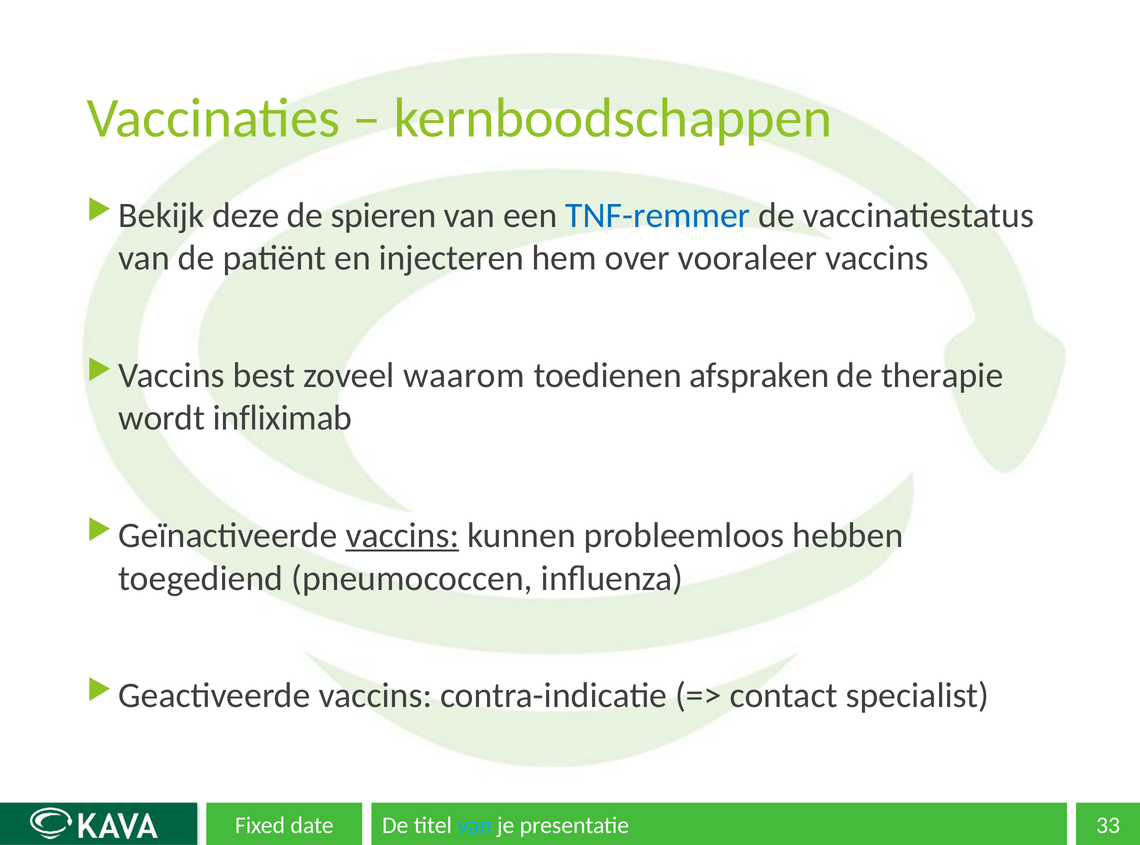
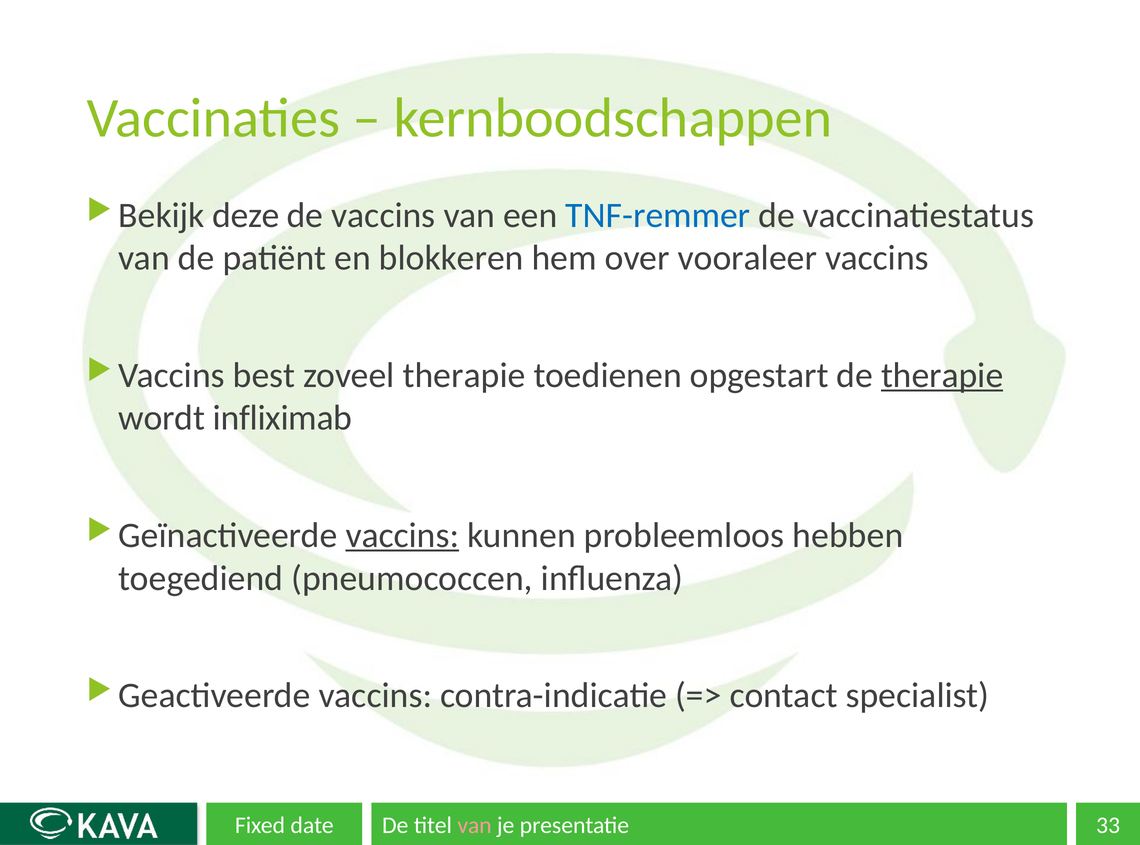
de spieren: spieren -> vaccins (383, 215)
injecteren: injecteren -> blokkeren (451, 258)
zoveel waarom: waarom -> therapie (464, 375)
afspraken: afspraken -> opgestart (759, 375)
therapie underline: none -> present (942, 375)
van colour: light blue -> pink (475, 825)
